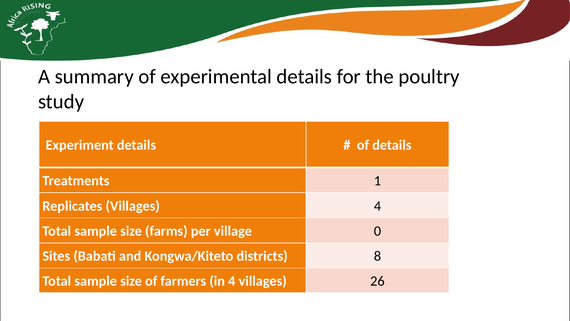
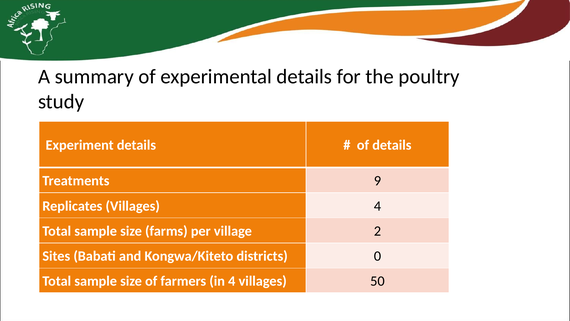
1: 1 -> 9 (377, 181)
0: 0 -> 2 (377, 231)
8: 8 -> 0 (377, 256)
26: 26 -> 50 (377, 281)
